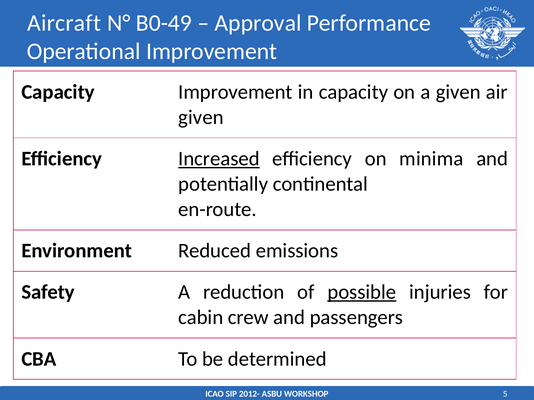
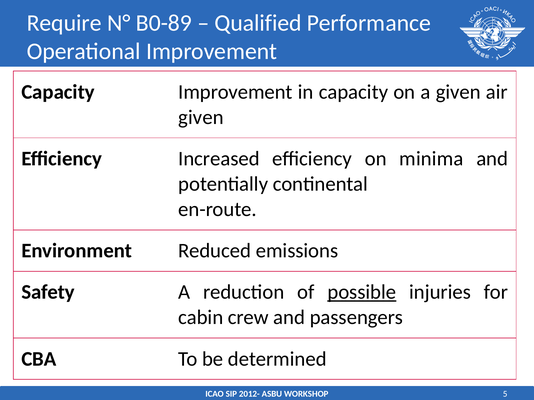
Aircraft: Aircraft -> Require (64, 23)
B0-49: B0-49 -> B0-89 (164, 23)
Approval: Approval -> Qualified (258, 23)
Increased underline: present -> none (219, 159)
